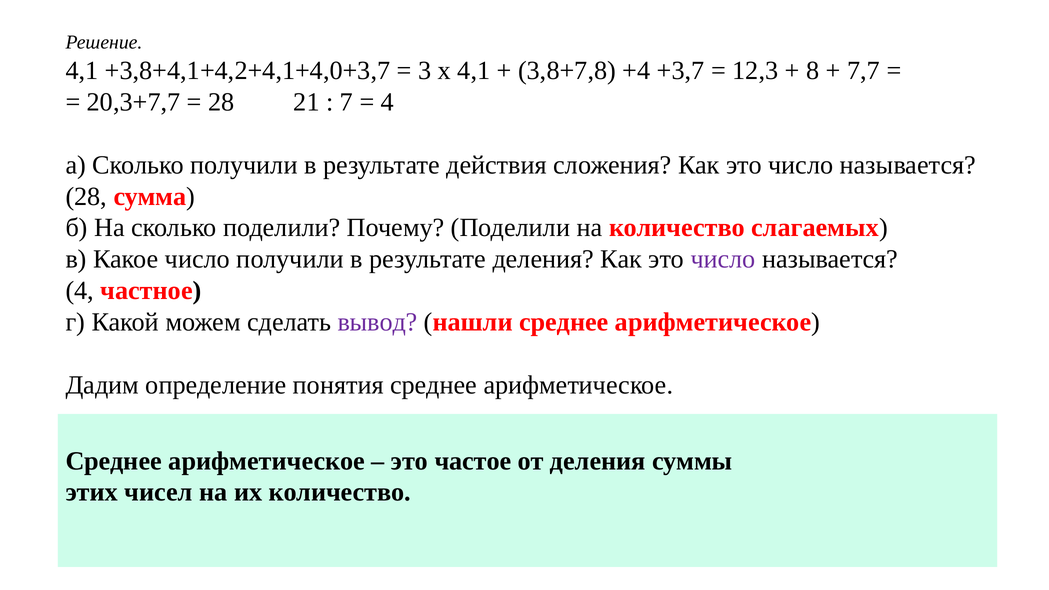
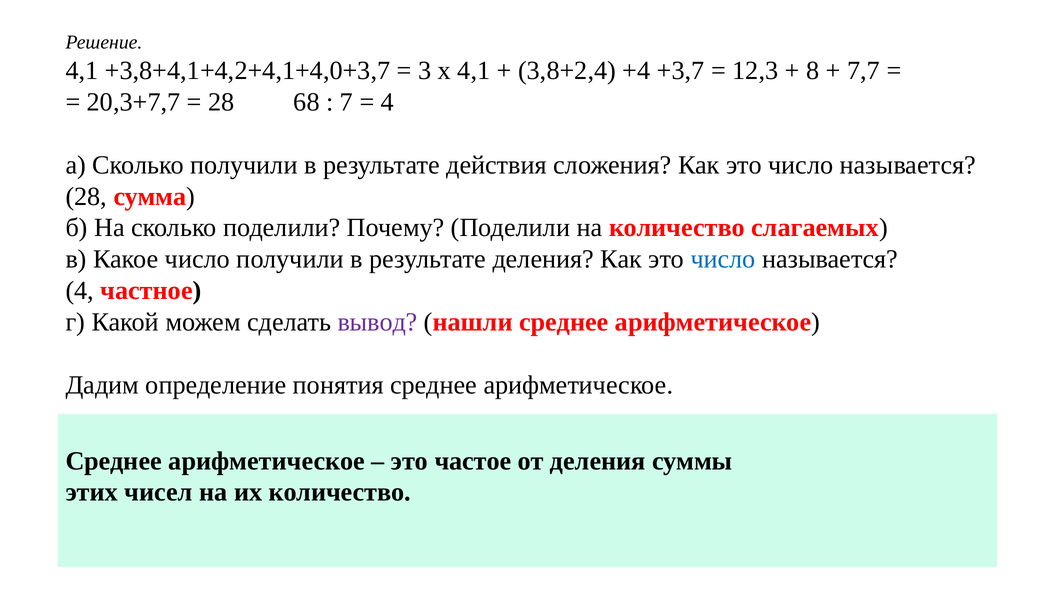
3,8+7,8: 3,8+7,8 -> 3,8+2,4 (567, 71)
21: 21 -> 68 (307, 102)
число colour: purple -> blue (723, 259)
